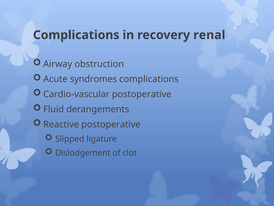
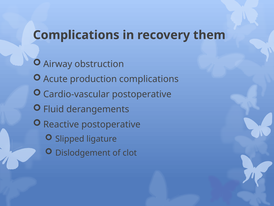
renal: renal -> them (209, 35)
syndromes: syndromes -> production (93, 79)
